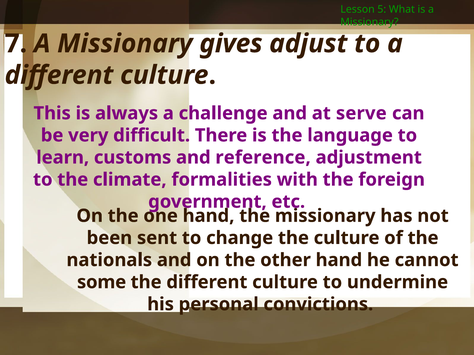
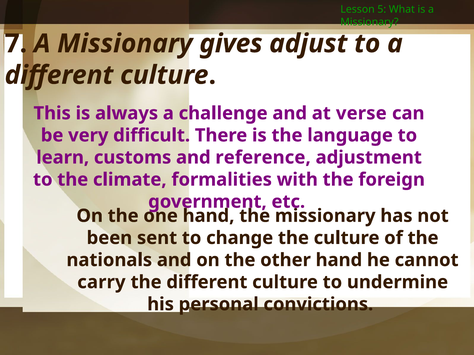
serve: serve -> verse (361, 113)
some: some -> carry (101, 283)
